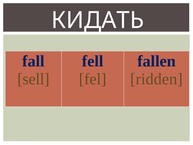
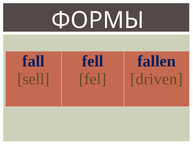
КИДАТЬ: КИДАТЬ -> ФОРМЫ (98, 20)
ridden: ridden -> driven (156, 79)
